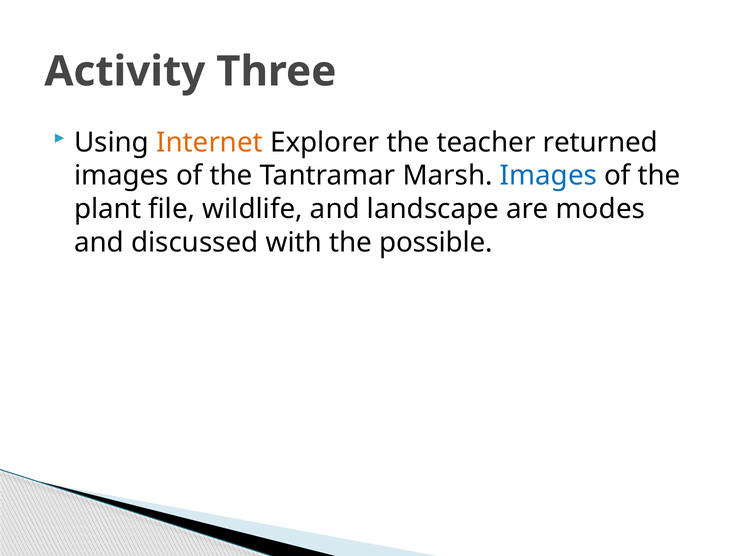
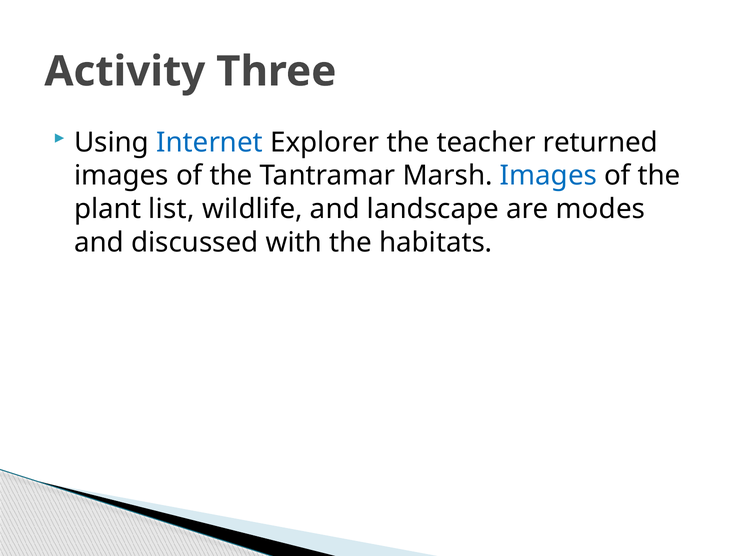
Internet colour: orange -> blue (210, 142)
file: file -> list (172, 209)
possible: possible -> habitats (436, 242)
